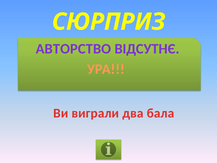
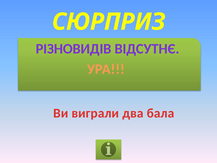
АВТОРСТВО: АВТОРСТВО -> РІЗНОВИДІВ (74, 49)
